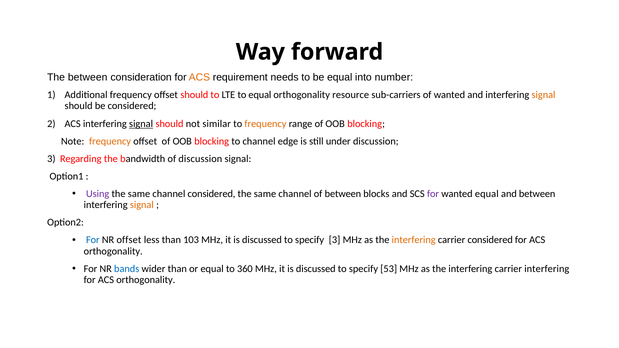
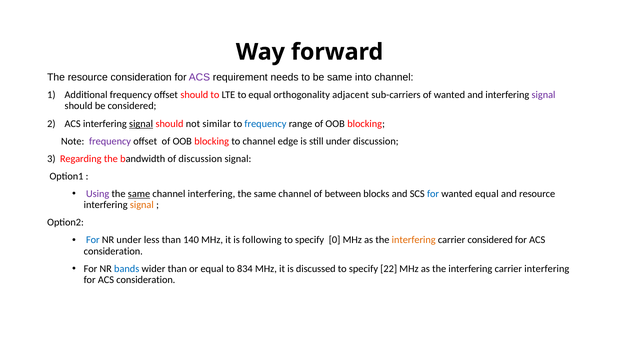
The between: between -> resource (88, 77)
ACS colour: orange -> purple (199, 77)
be equal: equal -> same (340, 77)
into number: number -> channel (394, 77)
resource: resource -> adjacent (351, 95)
signal colour: orange -> purple (544, 95)
frequency colour: orange -> blue (265, 124)
frequency colour: orange -> purple (110, 141)
same underline: none -> present (139, 194)
channel considered: considered -> interfering (211, 194)
for colour: purple -> blue (433, 194)
and between: between -> resource (537, 194)
NR offset: offset -> under (129, 240)
103: 103 -> 140 (191, 240)
discussed: discussed -> following (262, 240)
specify 3: 3 -> 0 (335, 240)
orthogonality: orthogonality -> consideration (113, 251)
360: 360 -> 834 (245, 269)
53: 53 -> 22 (389, 269)
orthogonality: orthogonality -> consideration (146, 280)
